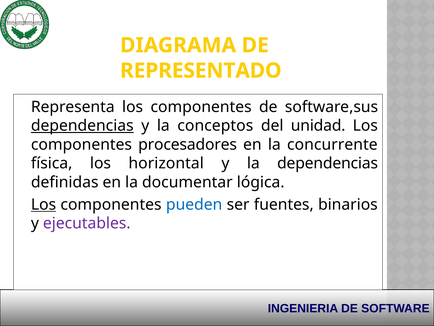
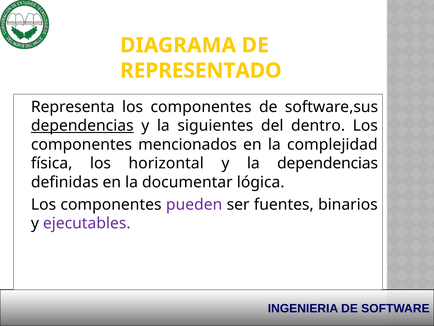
conceptos: conceptos -> siguientes (215, 125)
unidad: unidad -> dentro (318, 125)
procesadores: procesadores -> mencionados (188, 144)
concurrente: concurrente -> complejidad (332, 144)
Los underline: present -> none (44, 204)
pueden colour: blue -> purple (194, 204)
